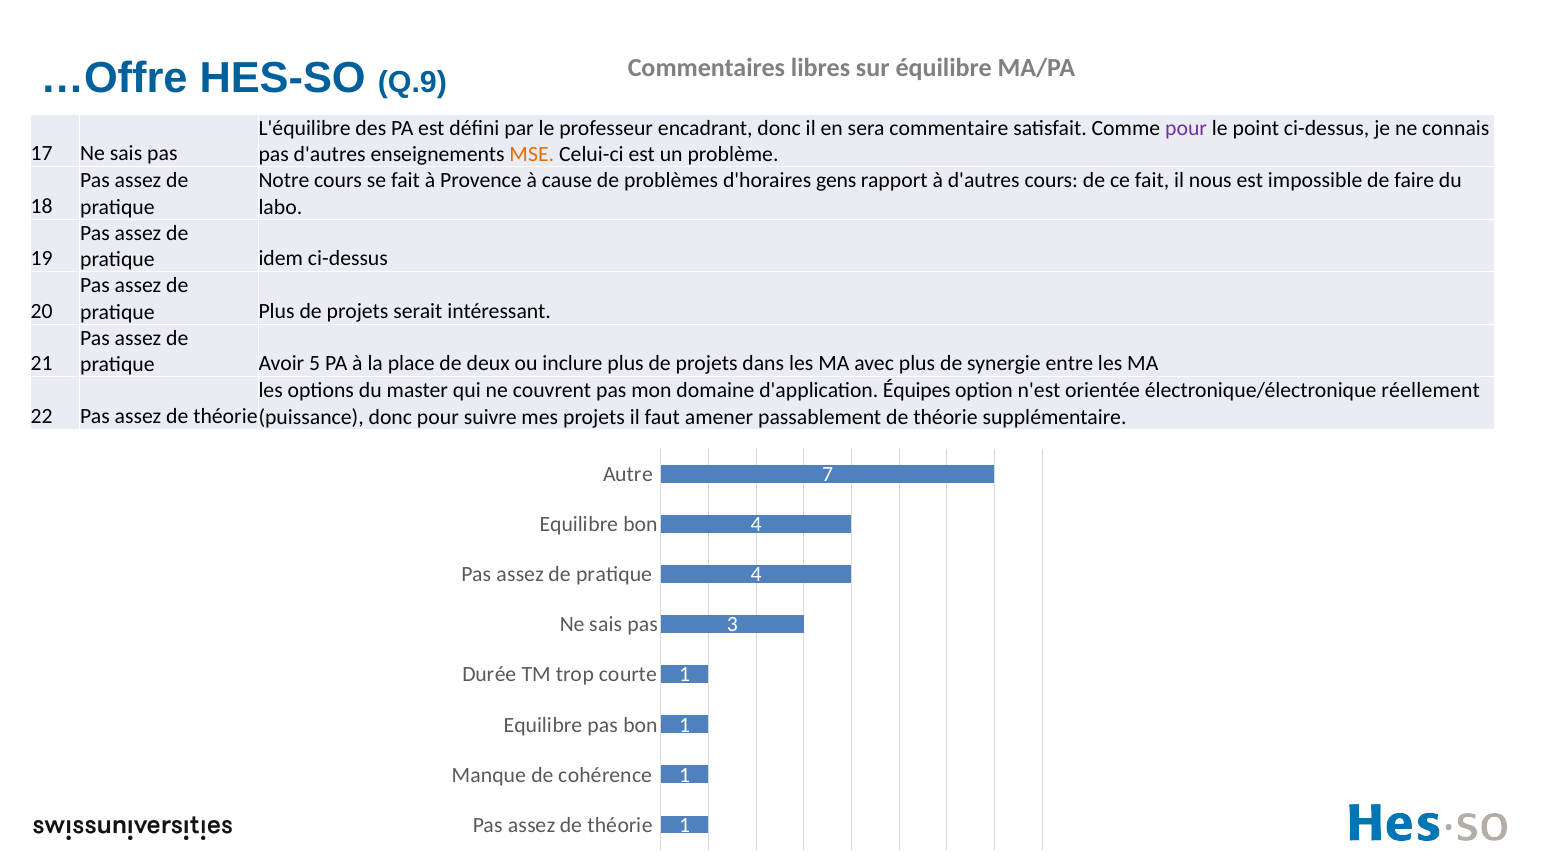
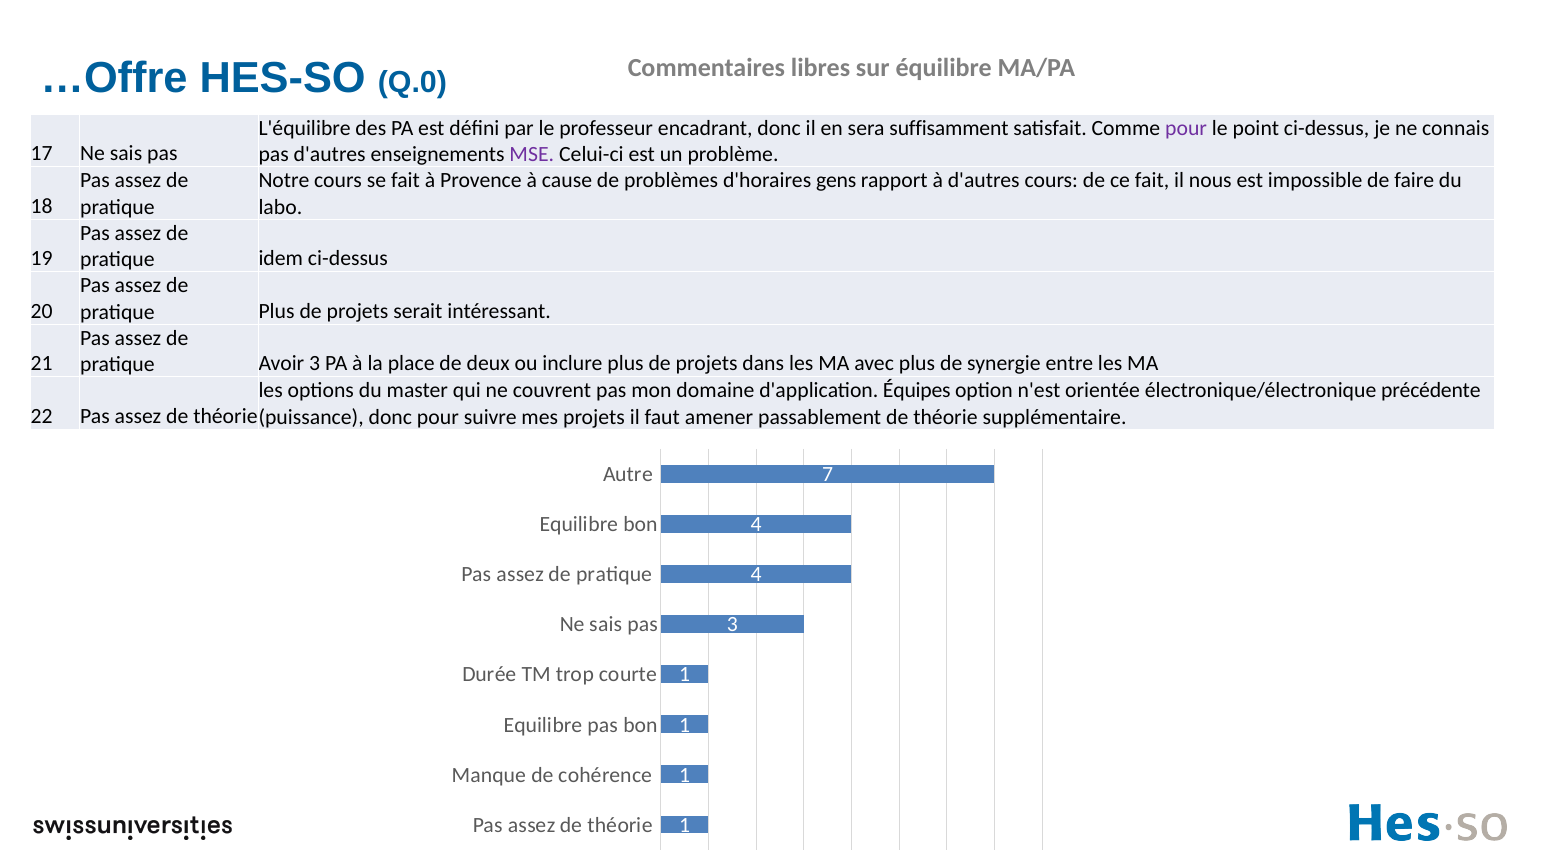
Q.9: Q.9 -> Q.0 (412, 83)
commentaire: commentaire -> suffisamment (949, 128)
MSE colour: orange -> purple (532, 155)
Avoir 5: 5 -> 3 (315, 364)
réellement: réellement -> précédente (1431, 390)
